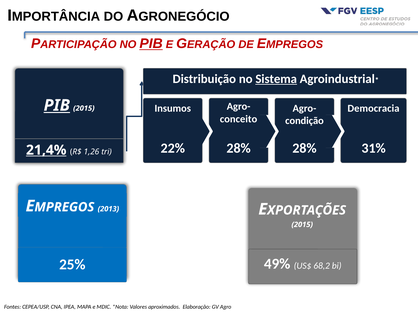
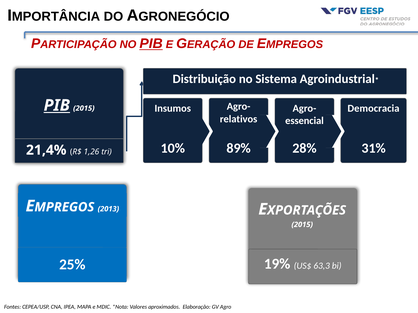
Sistema underline: present -> none (276, 79)
conceito: conceito -> relativos (239, 119)
condição: condição -> essencial (304, 121)
22%: 22% -> 10% (173, 148)
28%: 28% -> 89% (239, 148)
21,4% underline: present -> none (46, 150)
49%: 49% -> 19% (277, 264)
68,2: 68,2 -> 63,3 (322, 266)
